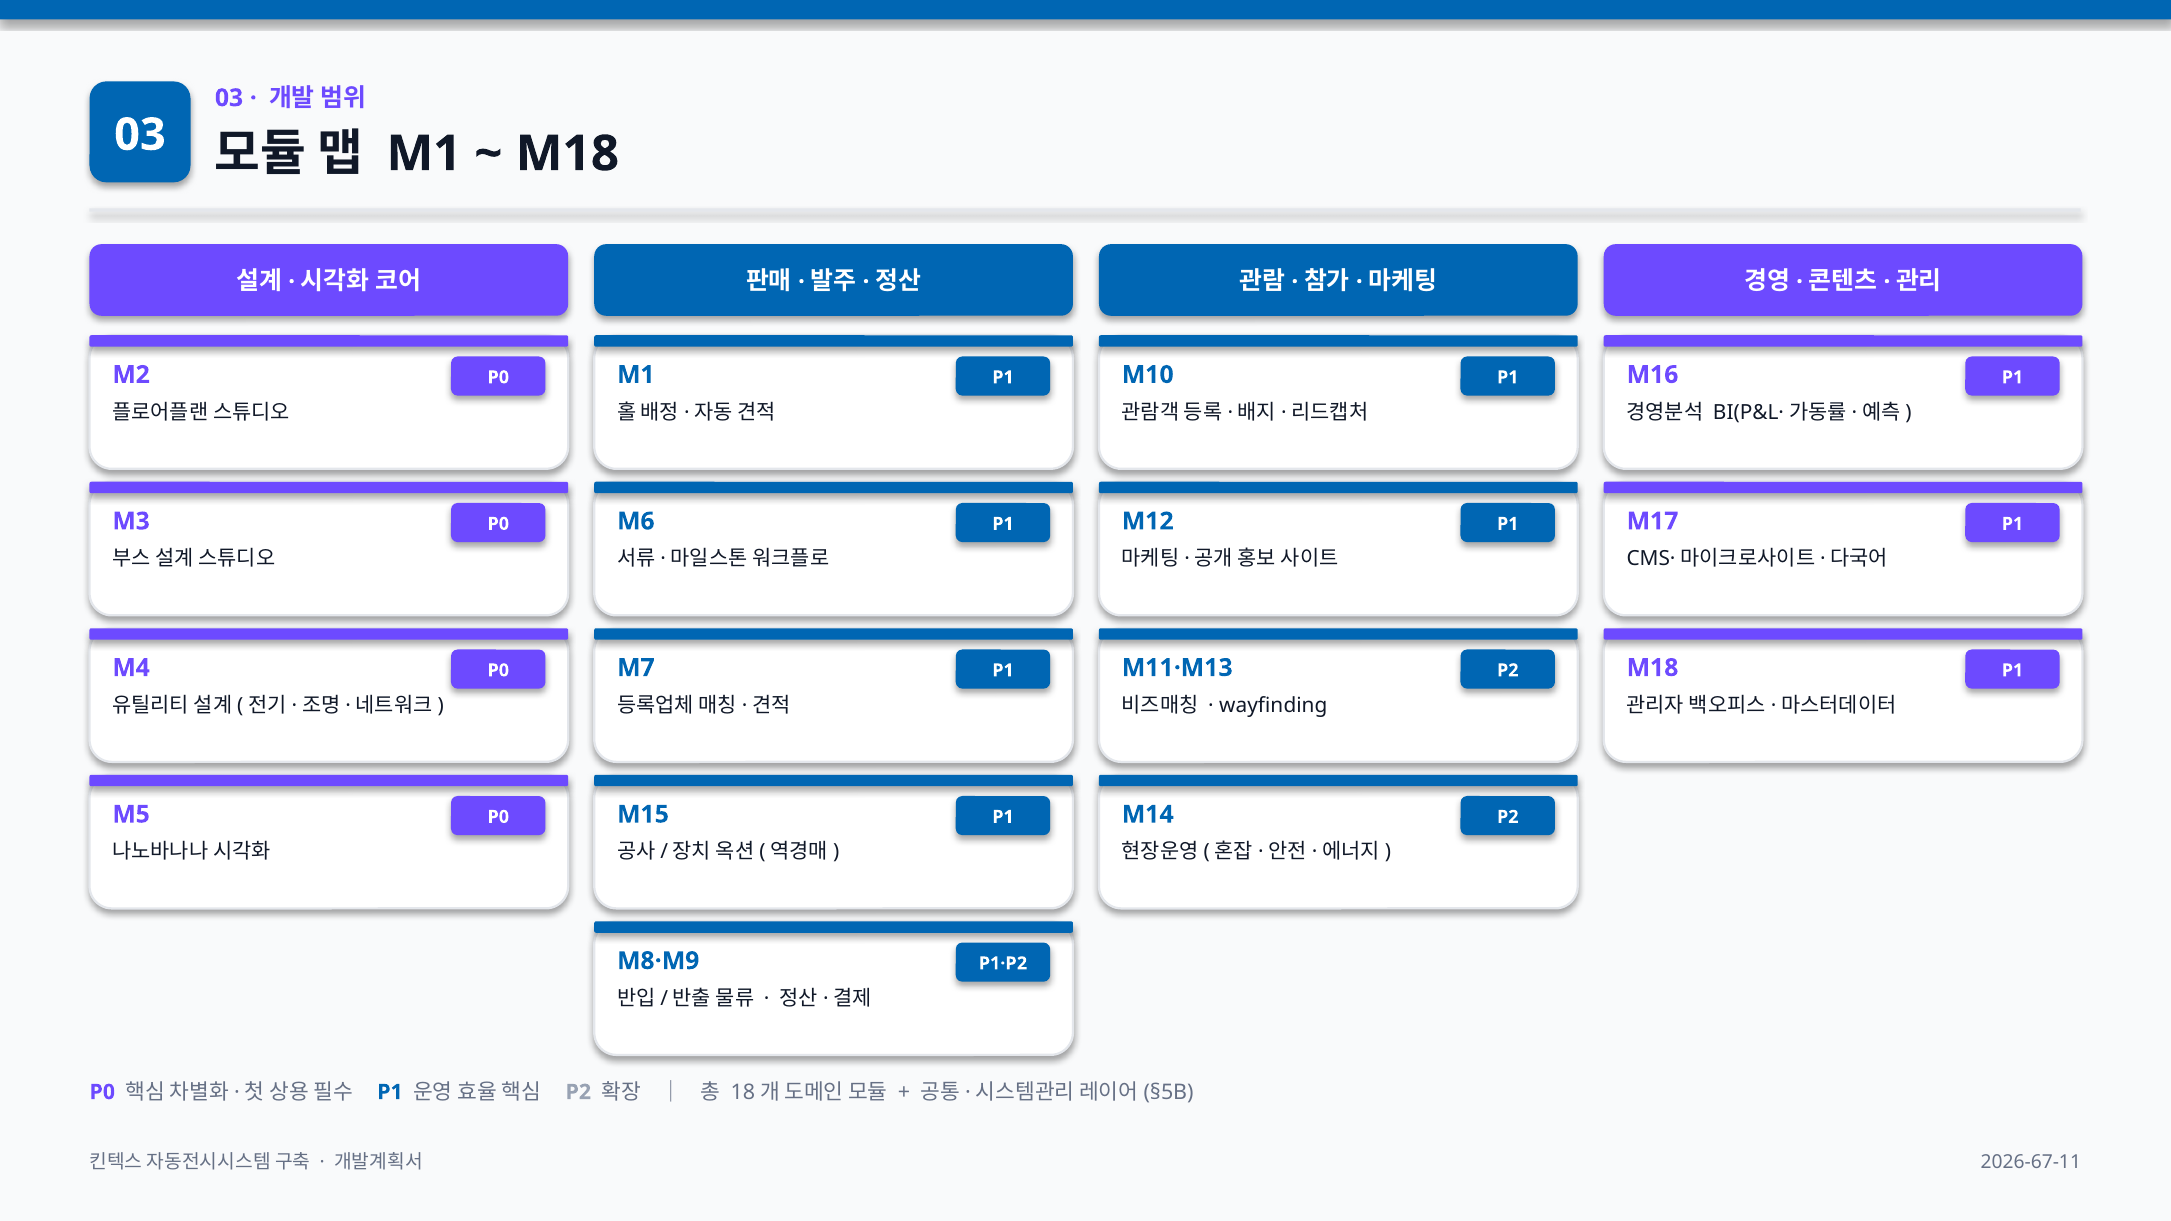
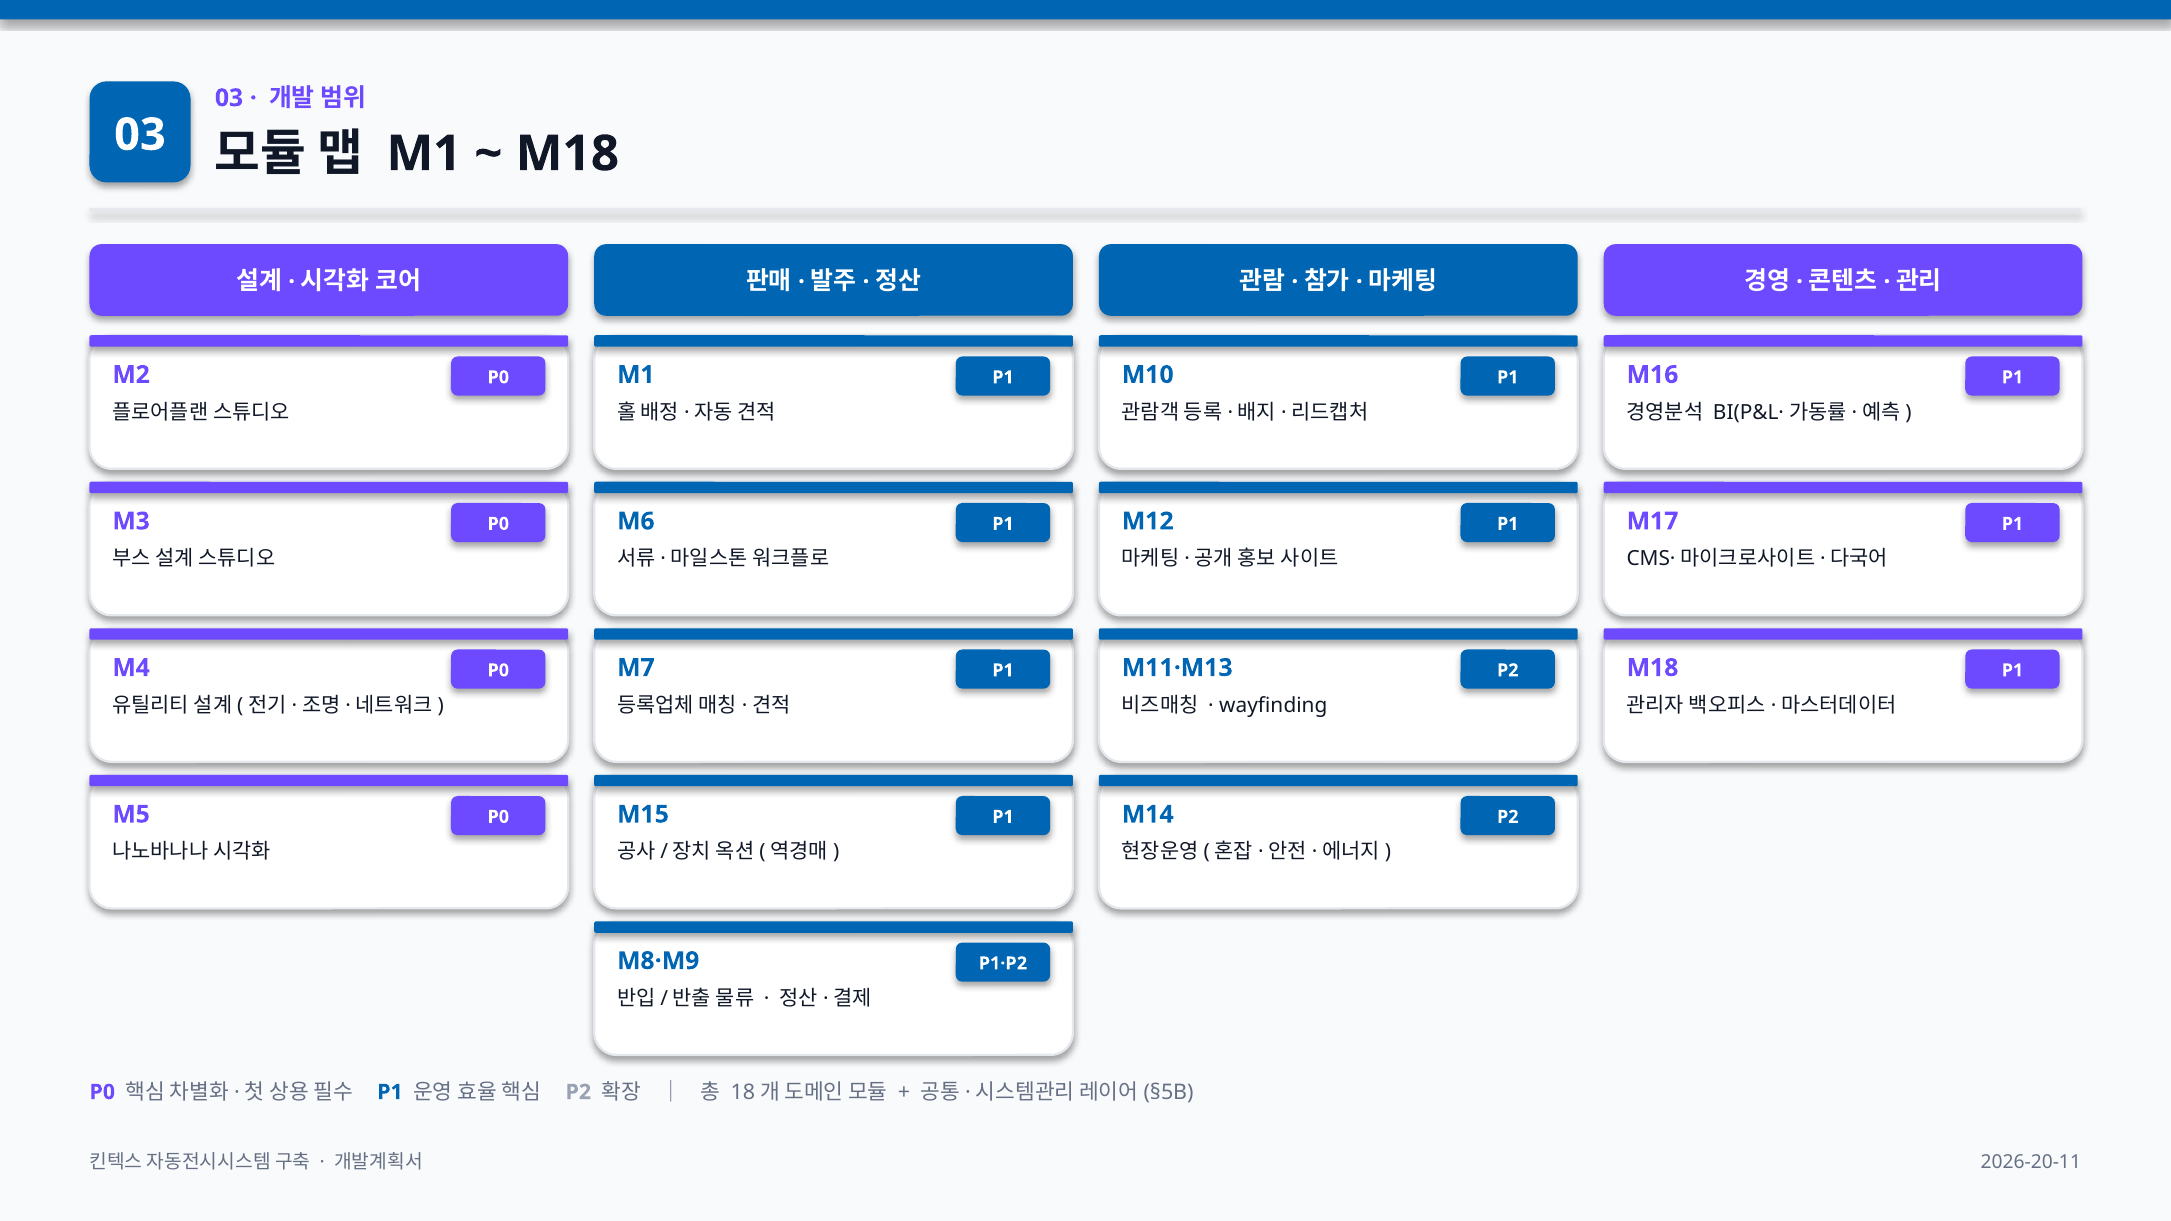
2026-67-11: 2026-67-11 -> 2026-20-11 (2031, 1162)
